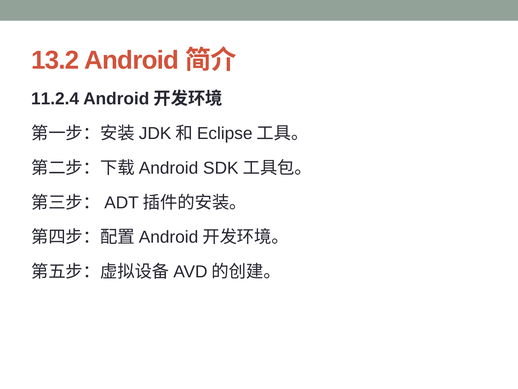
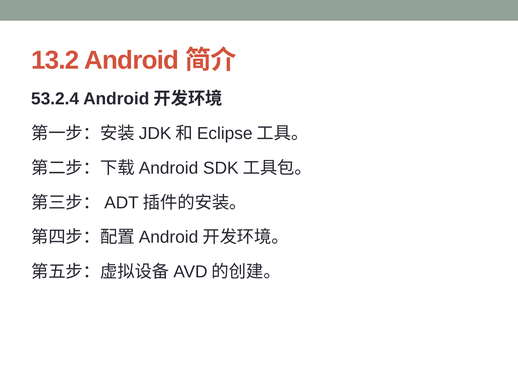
11.2.4: 11.2.4 -> 53.2.4 (55, 99)
